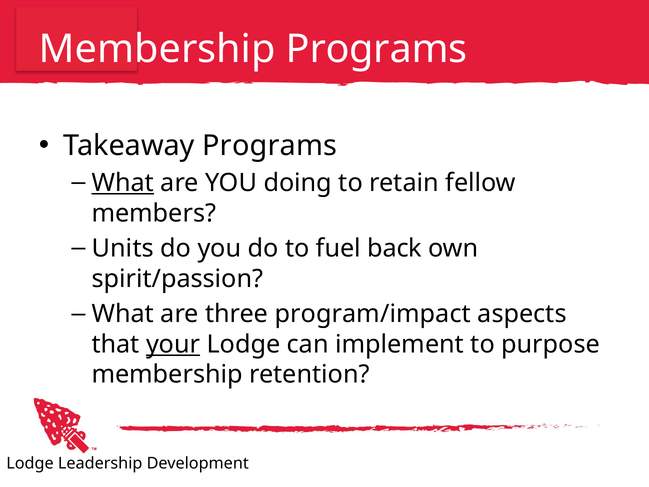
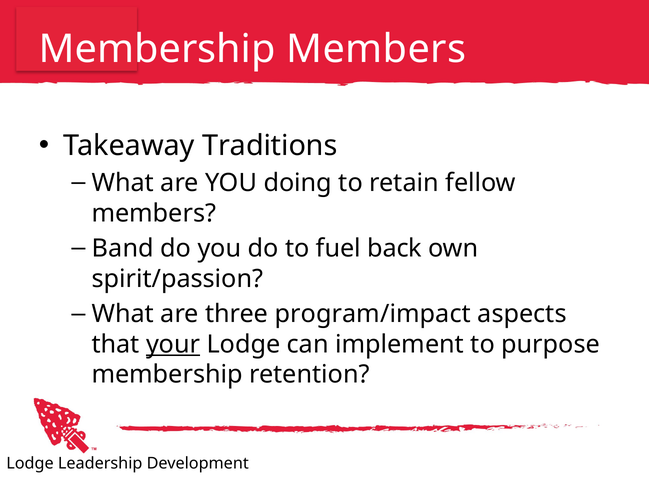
Membership Programs: Programs -> Members (376, 49)
Takeaway Programs: Programs -> Traditions (270, 146)
What underline: present -> none (123, 183)
Units: Units -> Band (123, 248)
